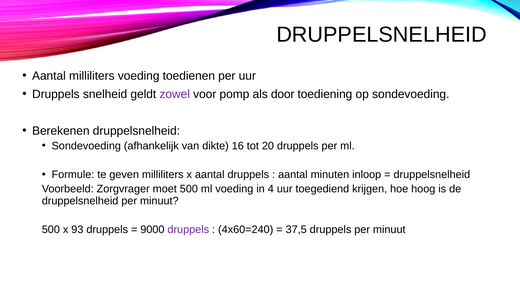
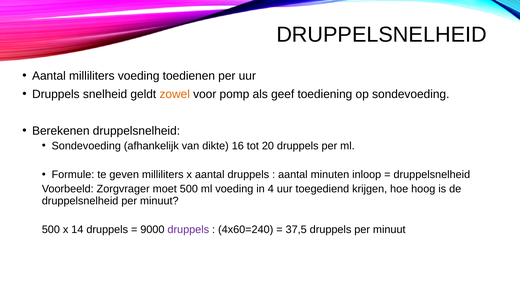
zowel colour: purple -> orange (175, 94)
door: door -> geef (283, 94)
93: 93 -> 14 (77, 229)
